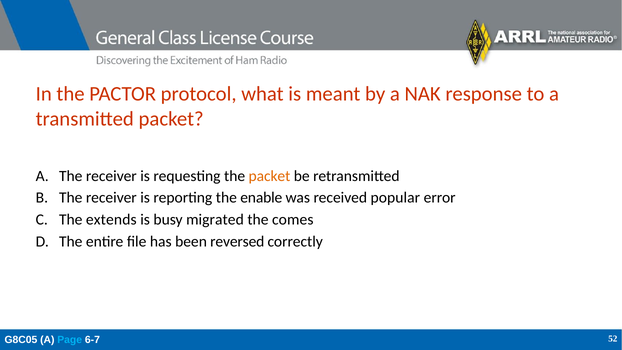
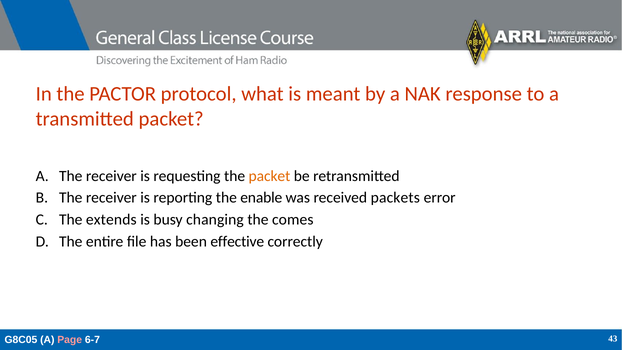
popular: popular -> packets (395, 198)
migrated: migrated -> changing (215, 220)
reversed: reversed -> effective (237, 241)
Page colour: light blue -> pink (70, 340)
52: 52 -> 43 (613, 339)
